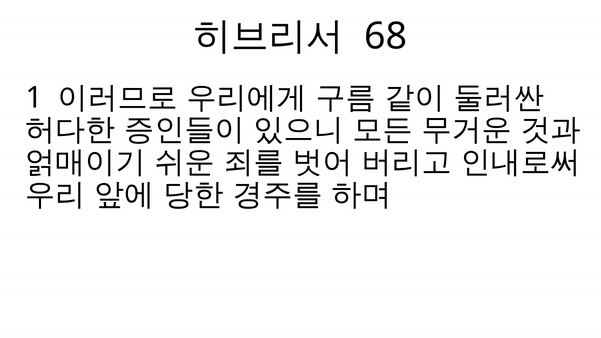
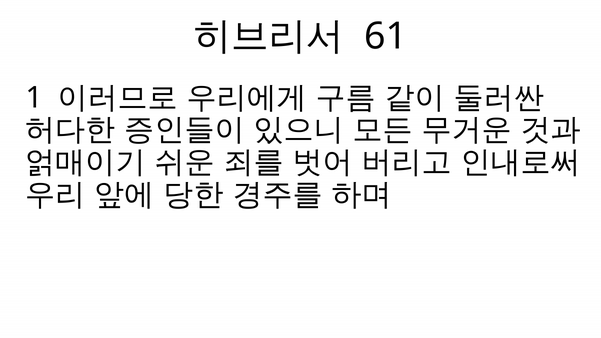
68: 68 -> 61 (386, 36)
